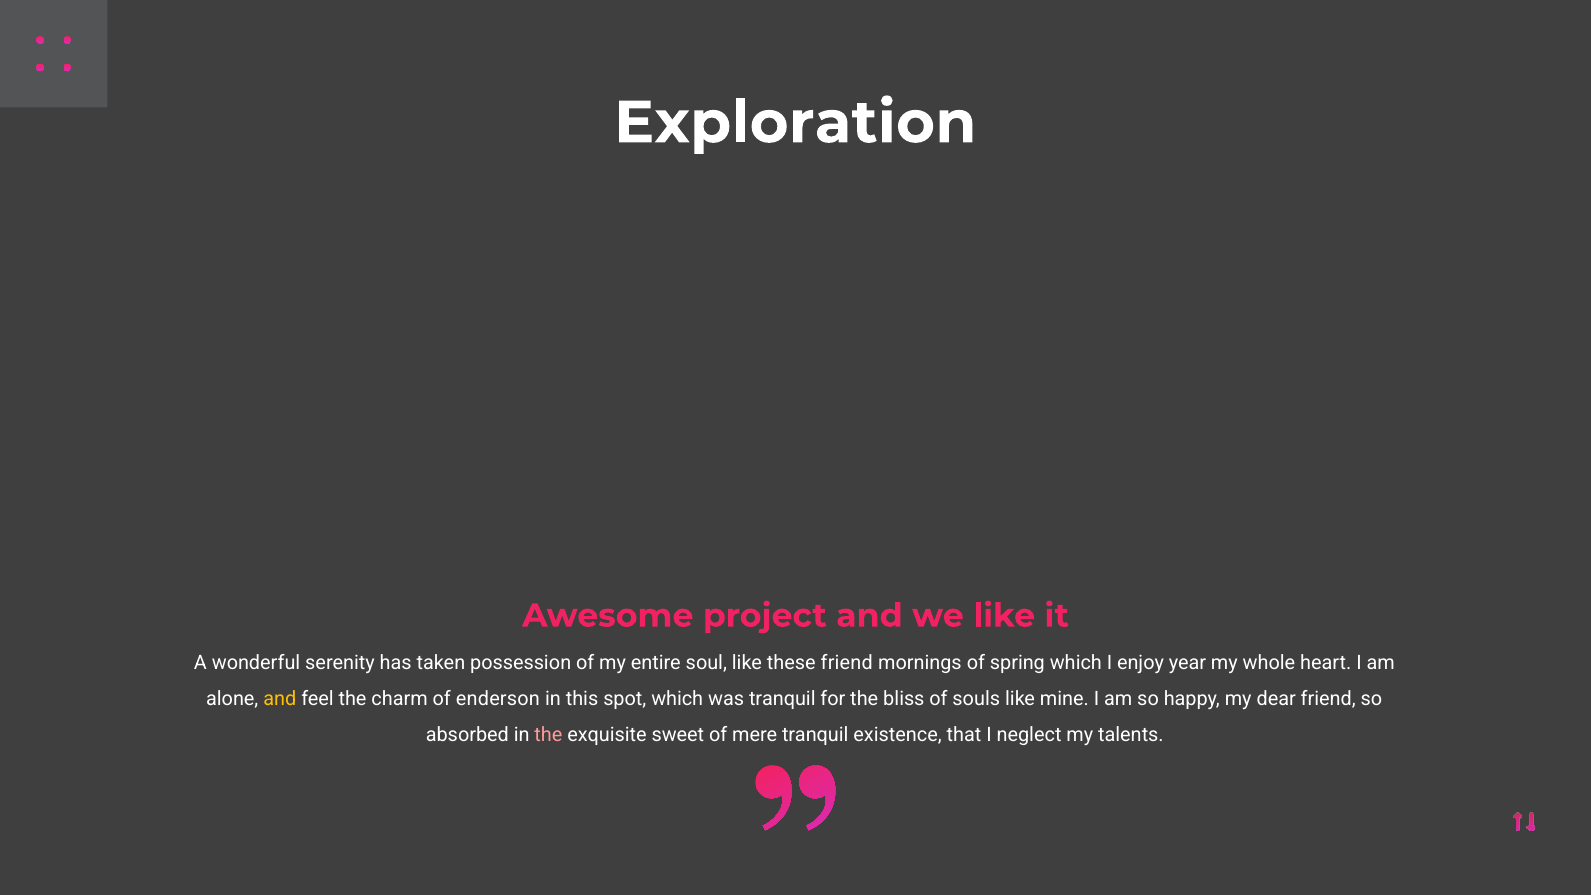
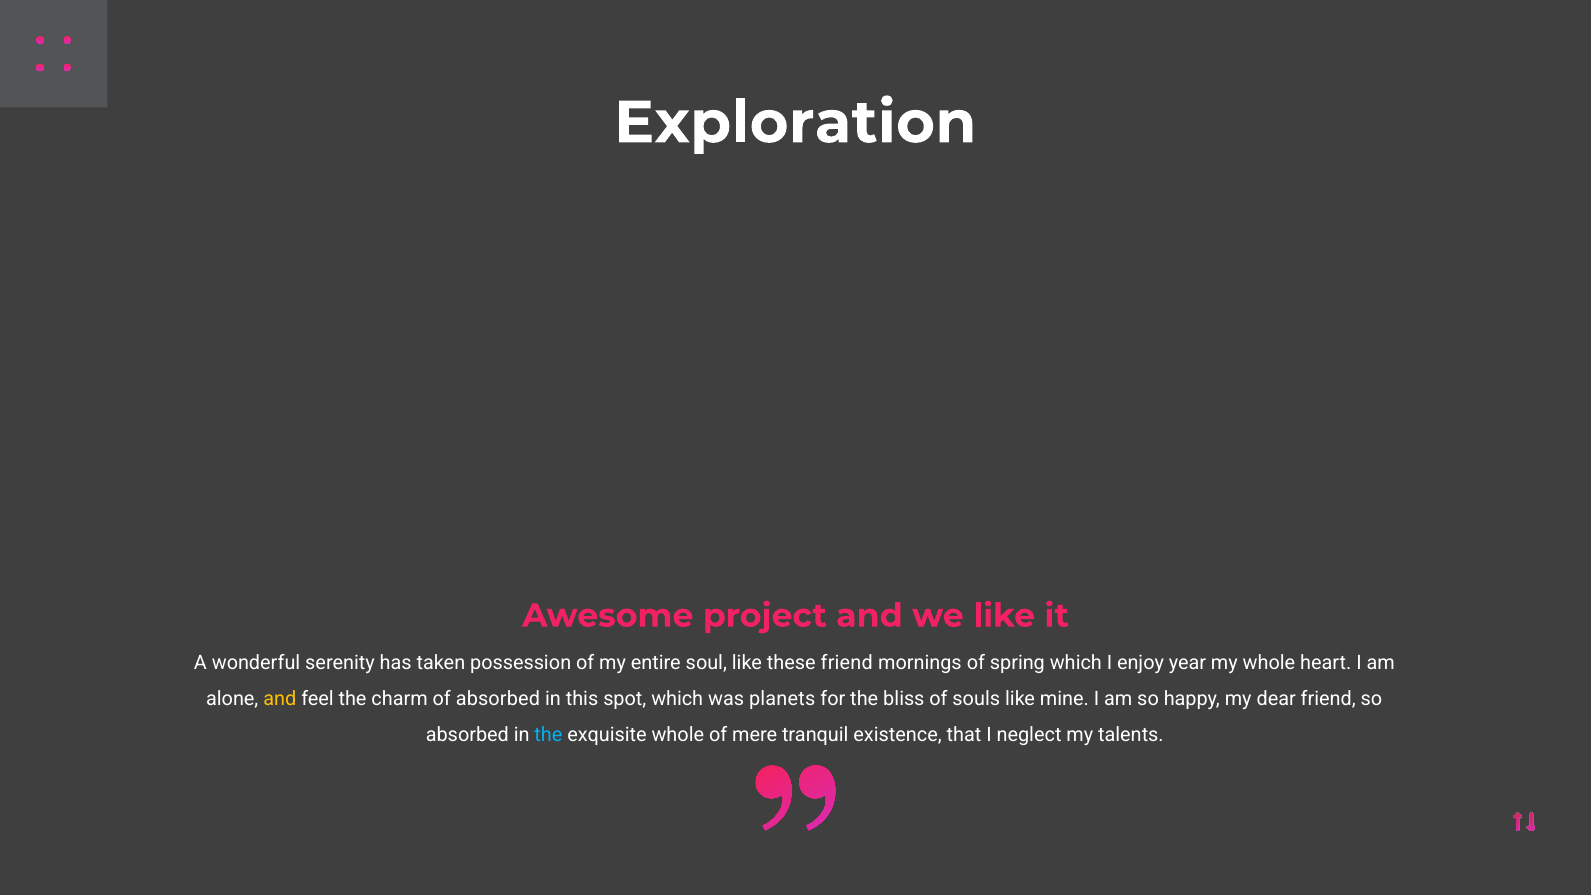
of enderson: enderson -> absorbed (498, 699)
was tranquil: tranquil -> planets (782, 699)
the colour: pink -> light blue (548, 735)
exquisite sweet: sweet -> whole (678, 735)
